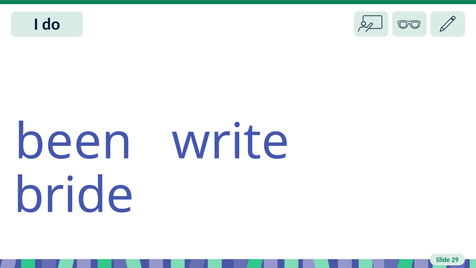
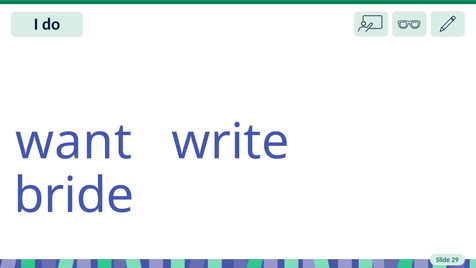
been: been -> want (74, 142)
